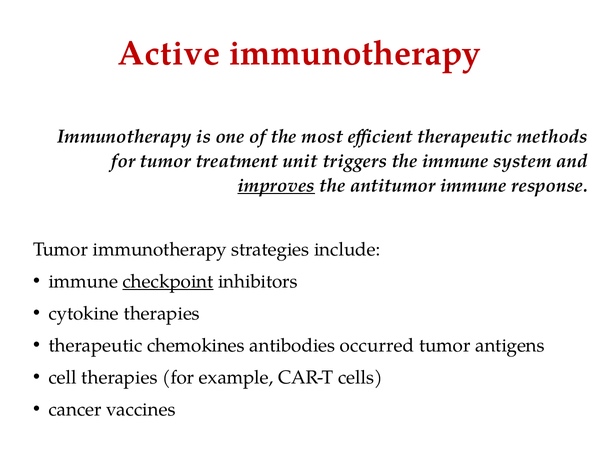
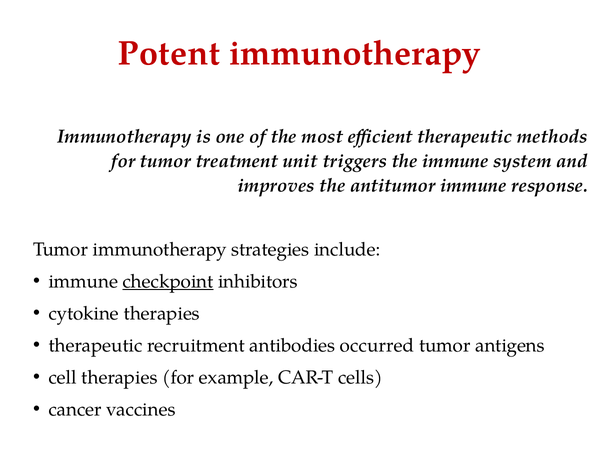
Active: Active -> Potent (169, 54)
improves underline: present -> none (276, 185)
chemokines: chemokines -> recruitment (196, 345)
